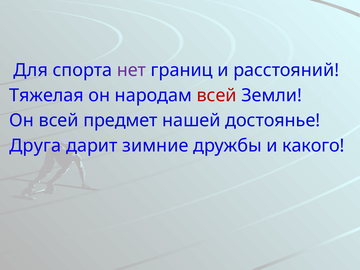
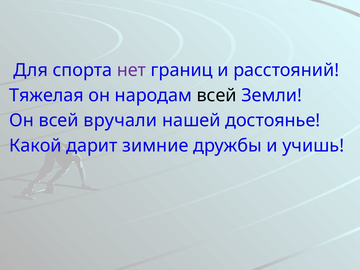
всей colour: red -> black (217, 95)
предмет: предмет -> вручали (120, 121)
Друга: Друга -> Какой (35, 146)
какого: какого -> учишь (313, 146)
